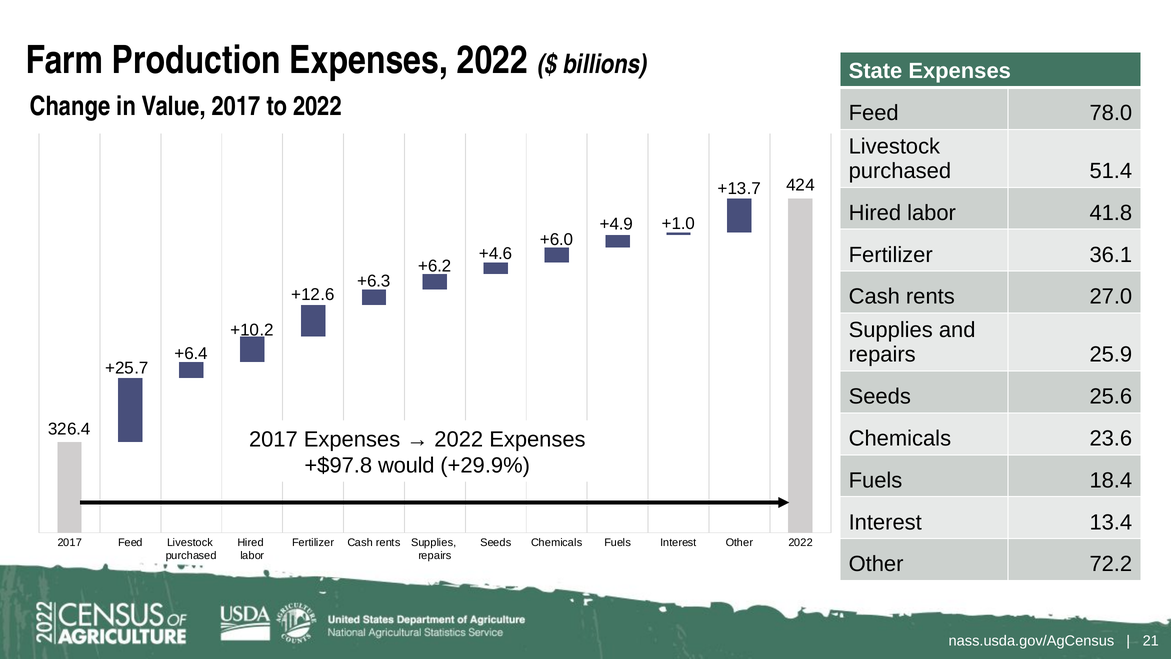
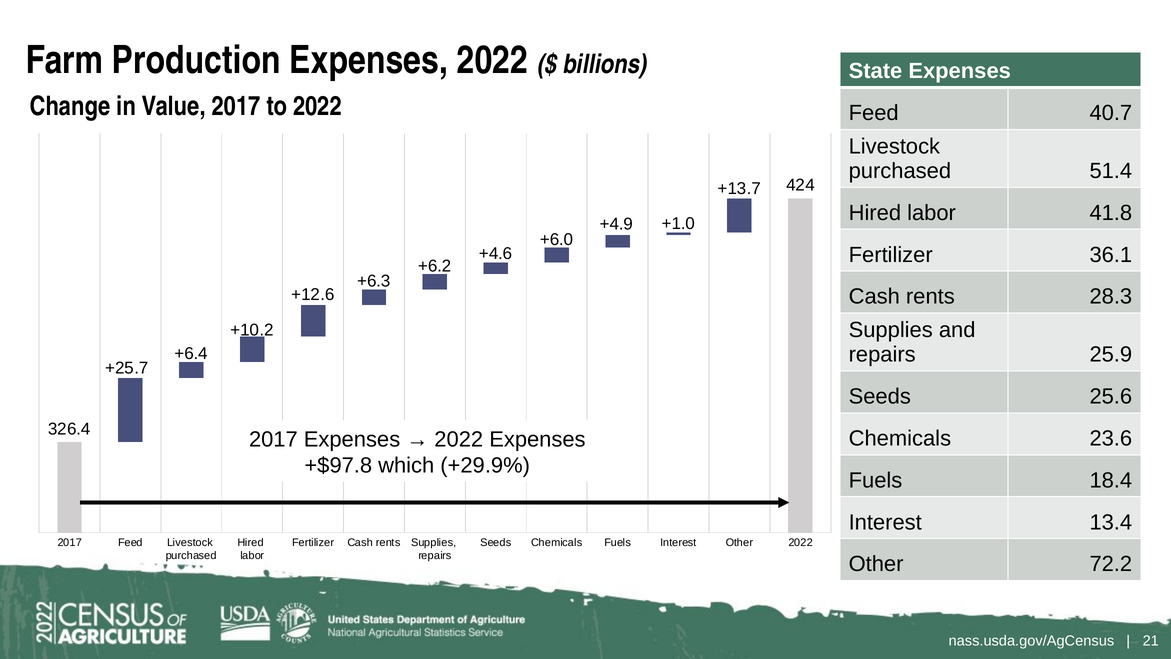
78.0: 78.0 -> 40.7 (1111, 113)
27.0: 27.0 -> 28.3 (1111, 297)
would: would -> which (406, 466)
